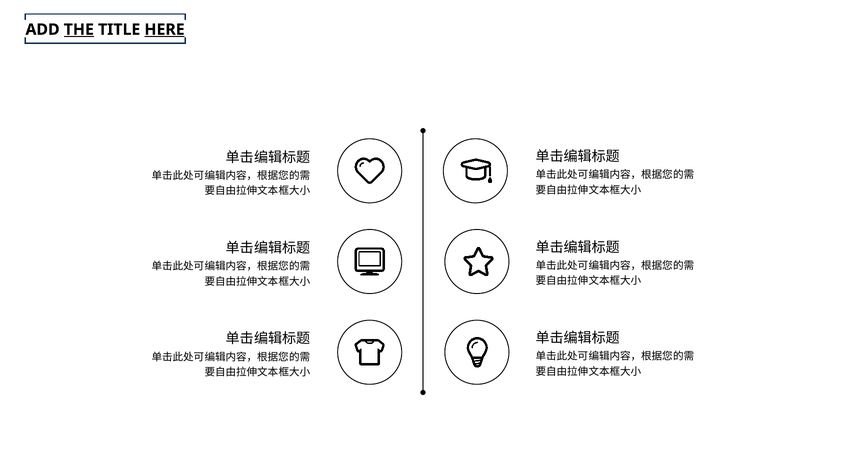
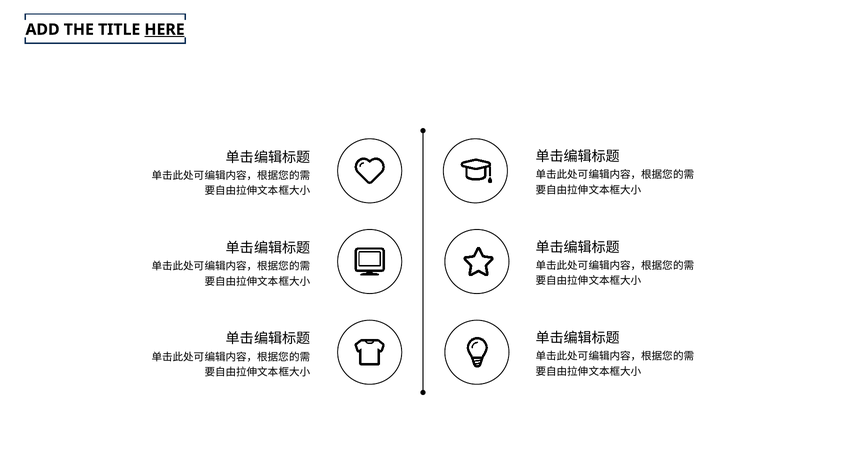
THE underline: present -> none (79, 30)
